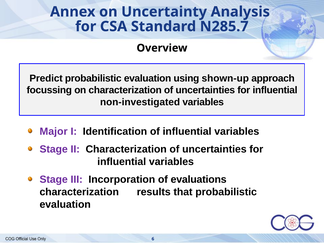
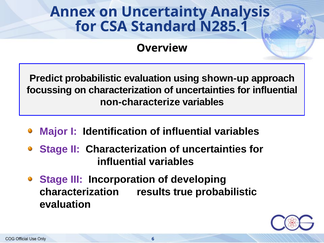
N285.7: N285.7 -> N285.1 (224, 26)
non-investigated: non-investigated -> non-characterize (140, 102)
evaluations: evaluations -> developing (199, 180)
that: that -> true (183, 192)
